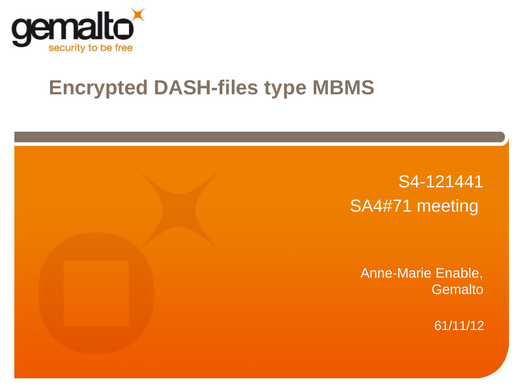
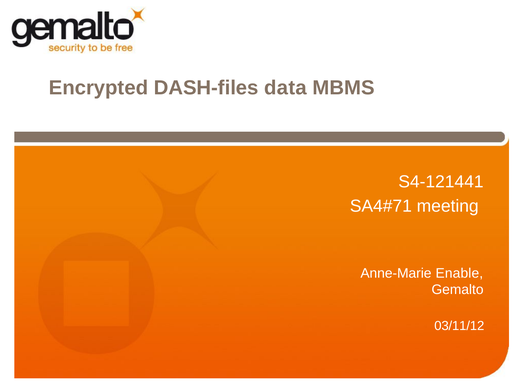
type: type -> data (286, 88)
61/11/12: 61/11/12 -> 03/11/12 (459, 326)
